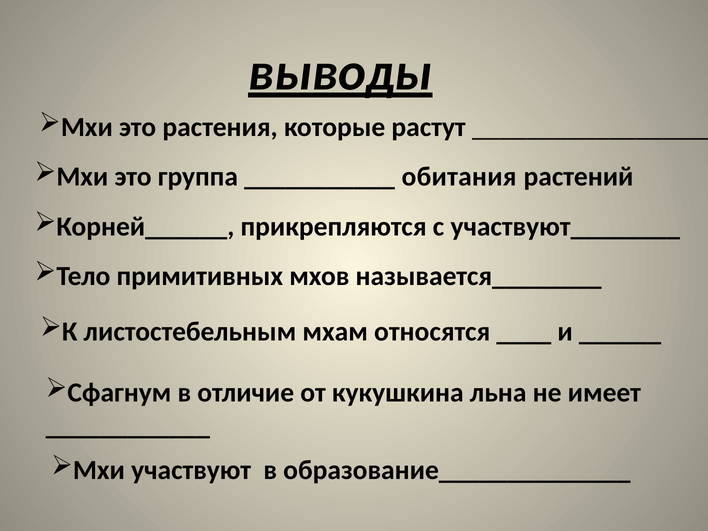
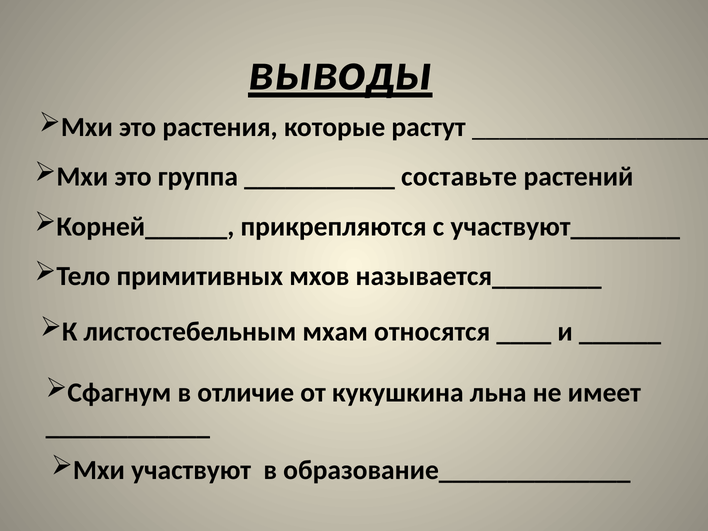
обитания: обитания -> составьте (459, 177)
